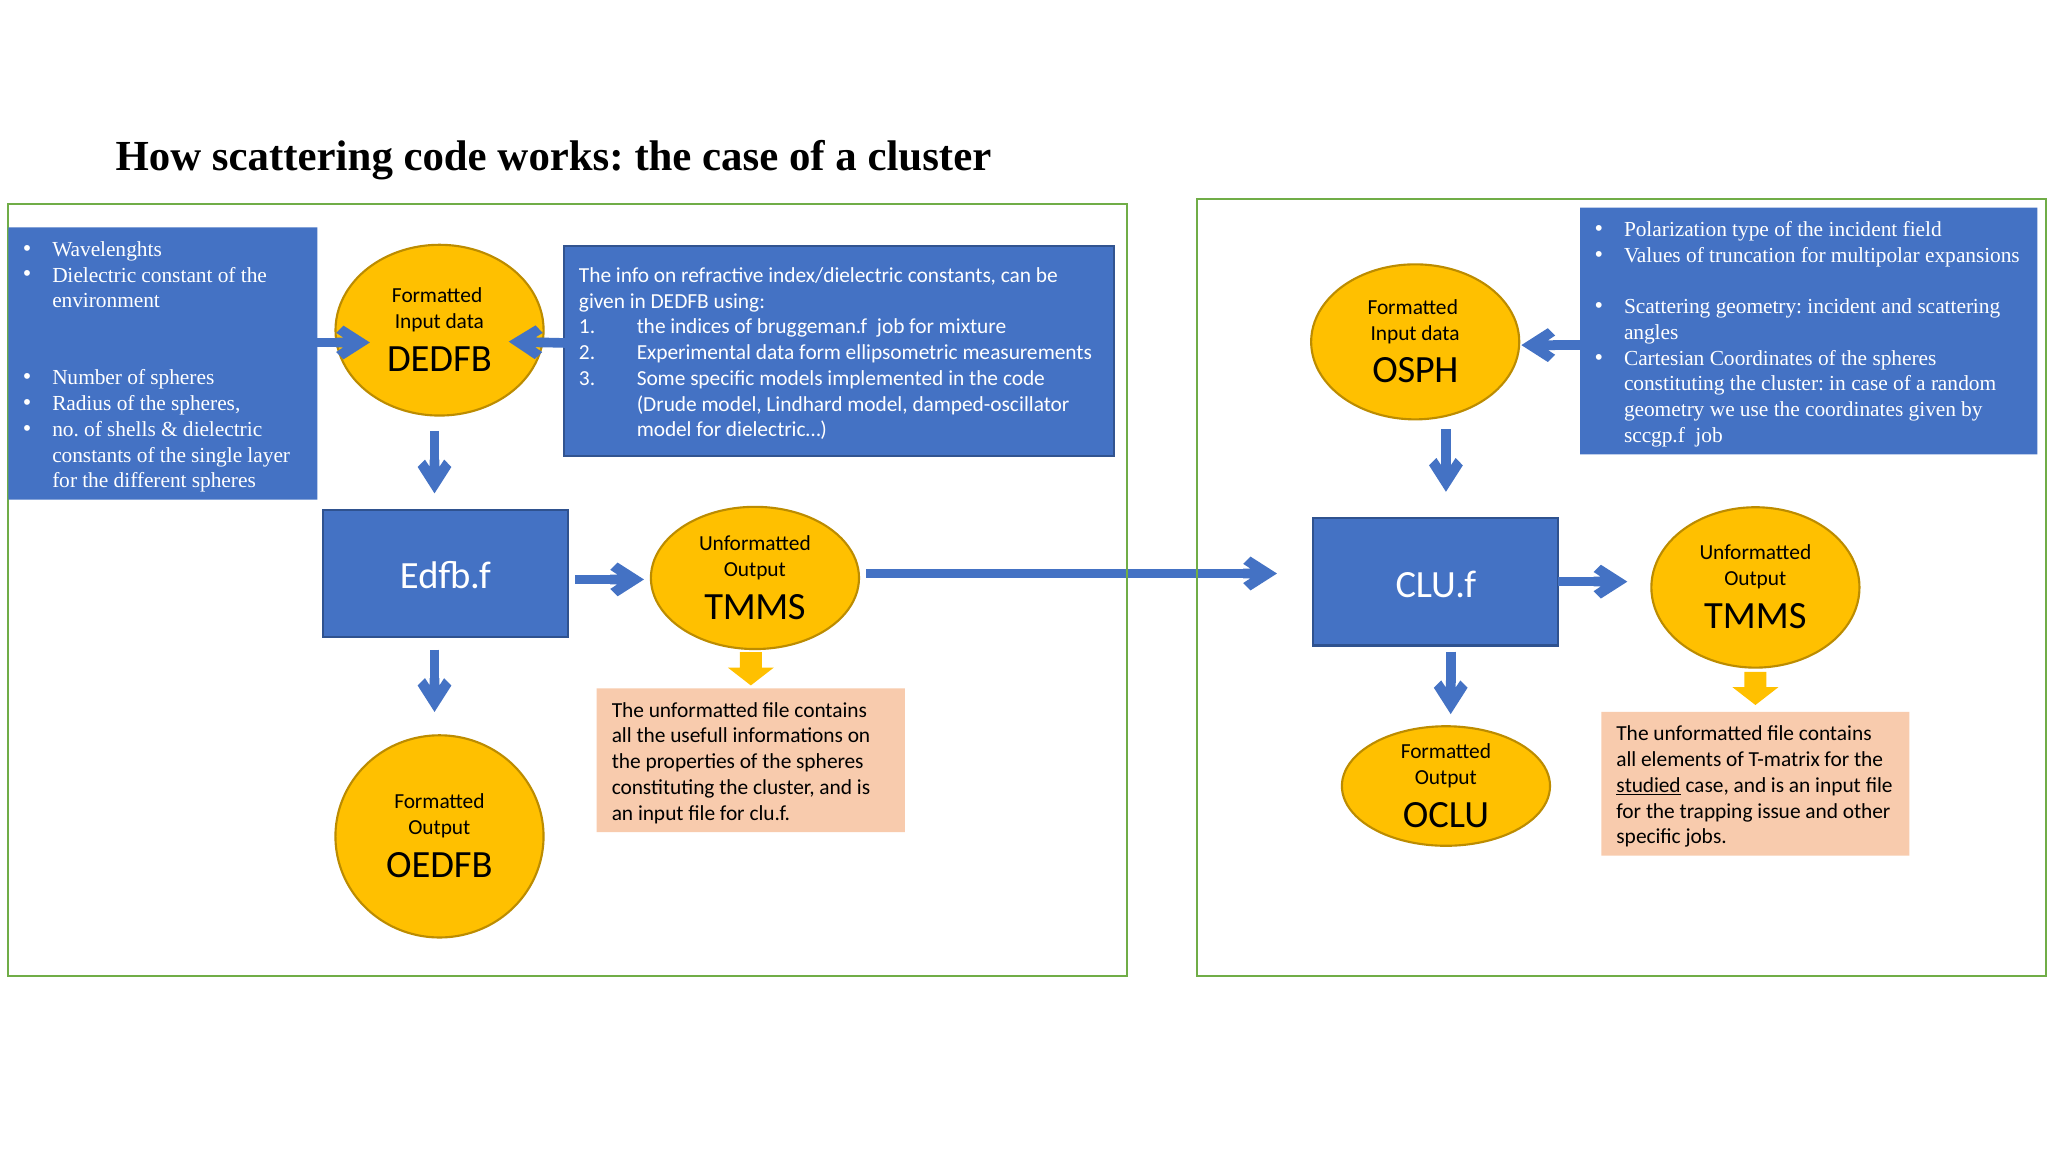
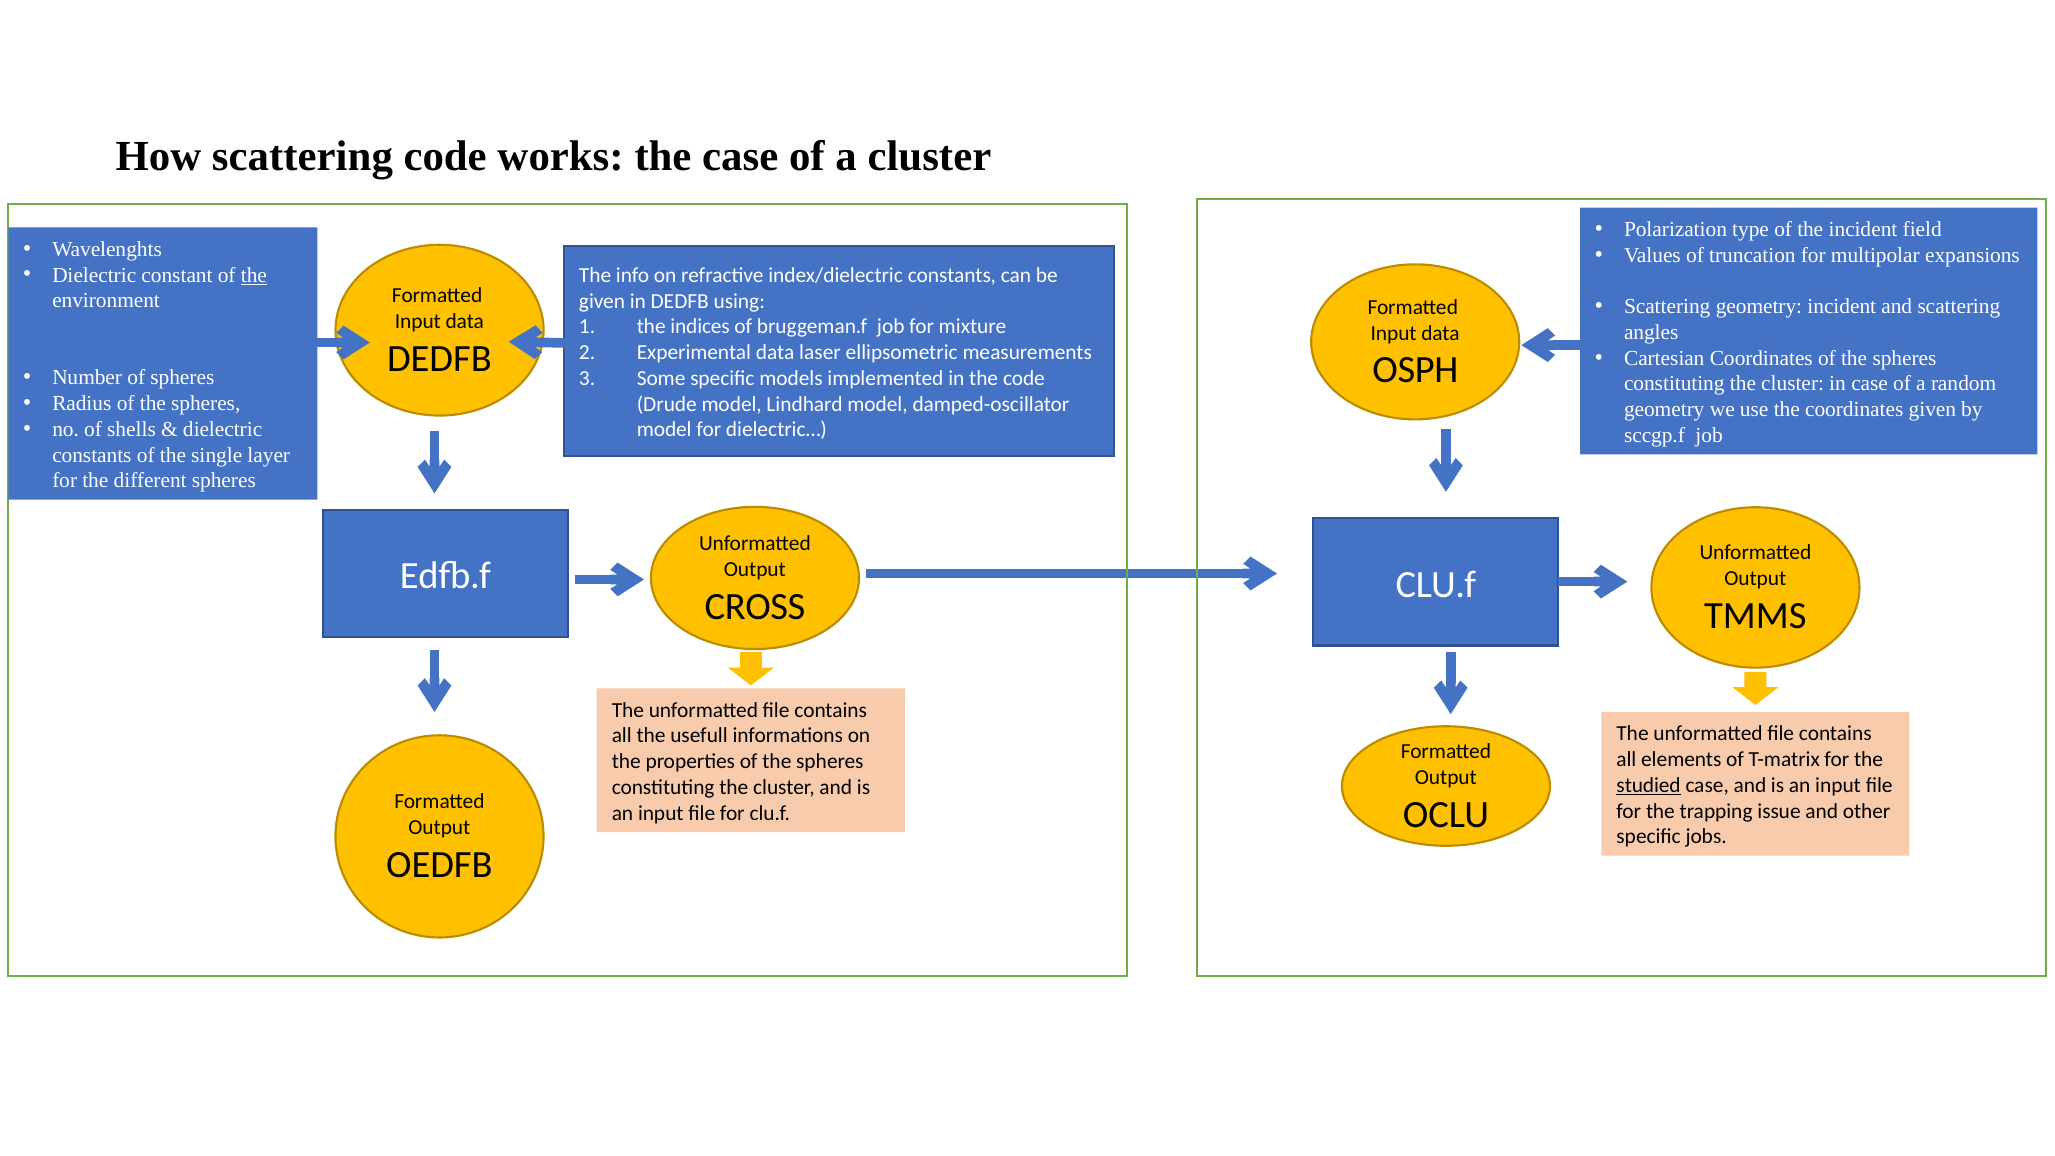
the underline: none -> present (254, 275)
form: form -> laser (820, 353)
TMMS: TMMS -> CROSS (755, 606)
